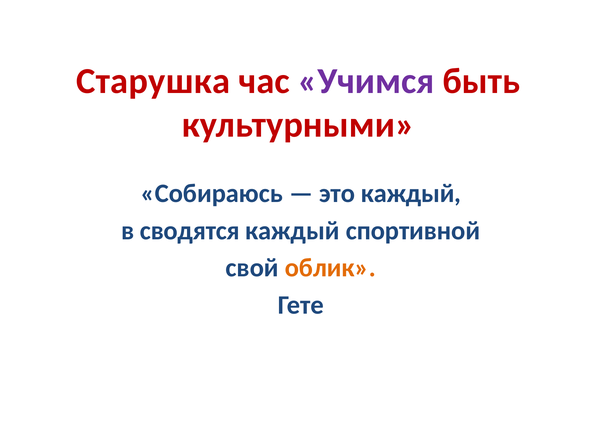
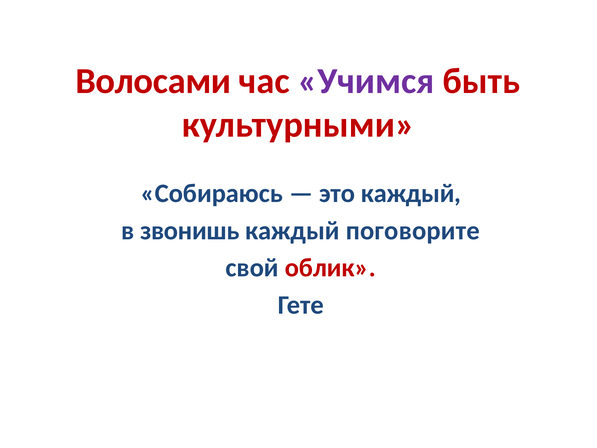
Старушка: Старушка -> Волосами (153, 81)
сводятся: сводятся -> звонишь (190, 230)
спортивной: спортивной -> поговорите (413, 230)
облик colour: orange -> red (330, 268)
